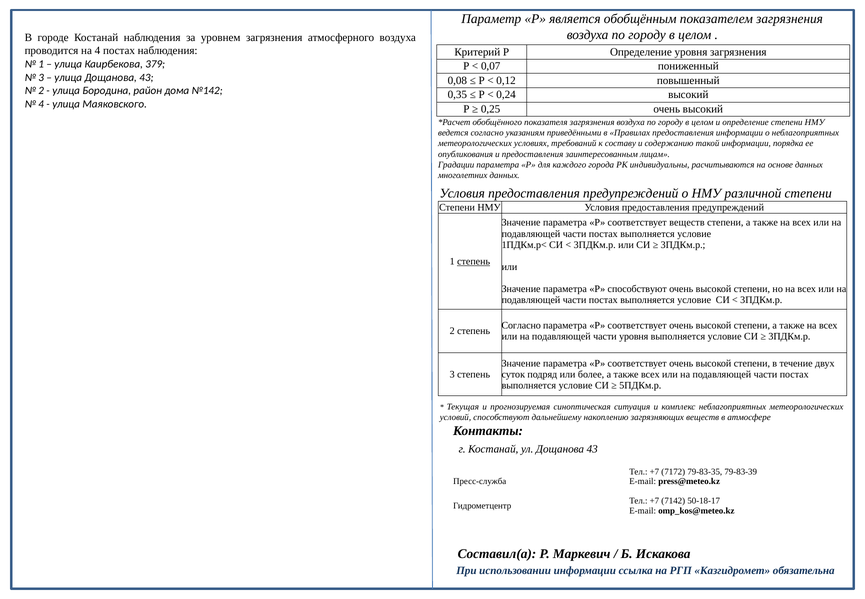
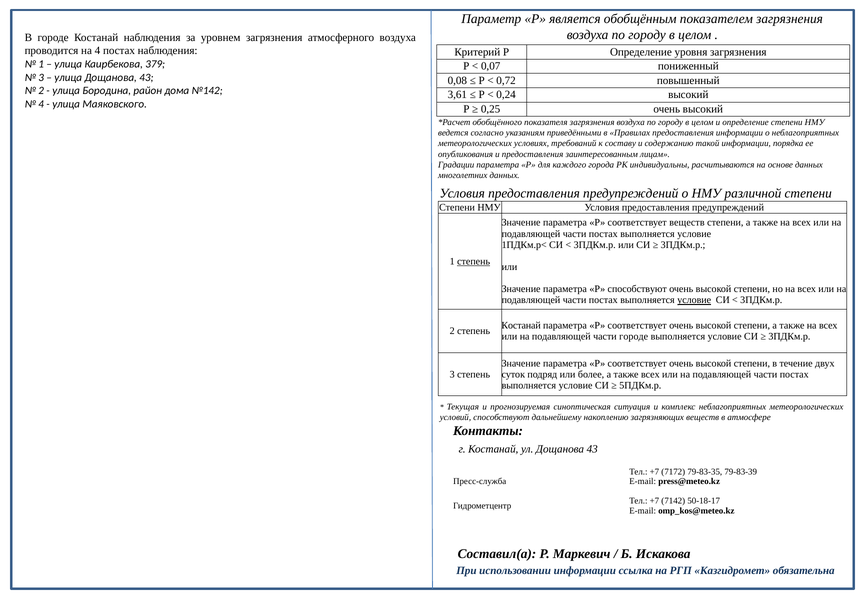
0,12: 0,12 -> 0,72 (506, 80)
0,35: 0,35 -> 3,61 (457, 95)
условие underline: none -> present (694, 300)
Согласно: Согласно -> Костанай (521, 326)
части уровня: уровня -> городе (634, 337)
